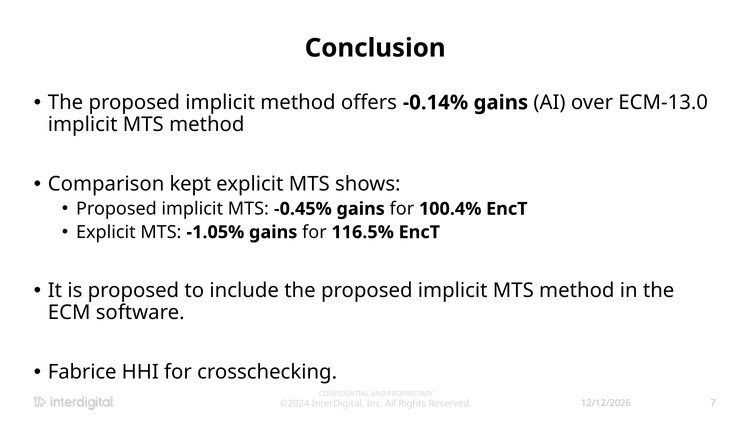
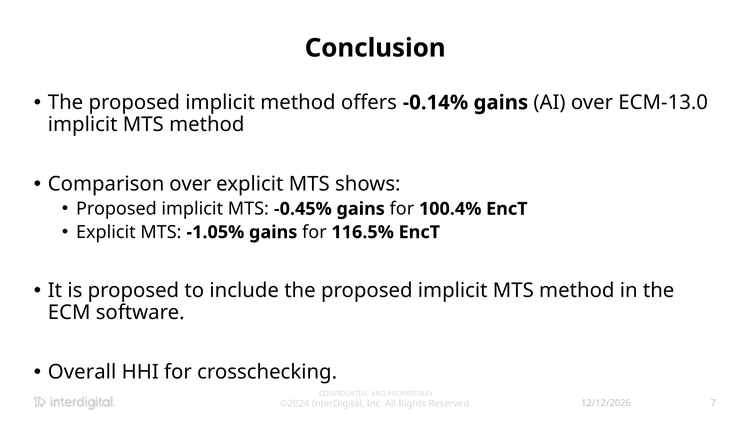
Comparison kept: kept -> over (190, 184)
Fabrice: Fabrice -> Overall (82, 372)
